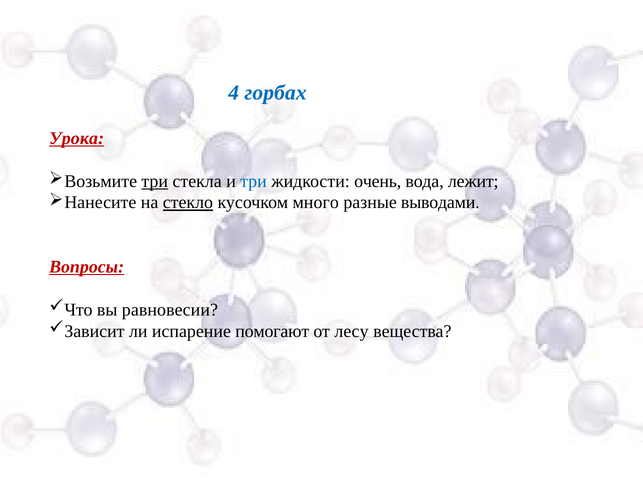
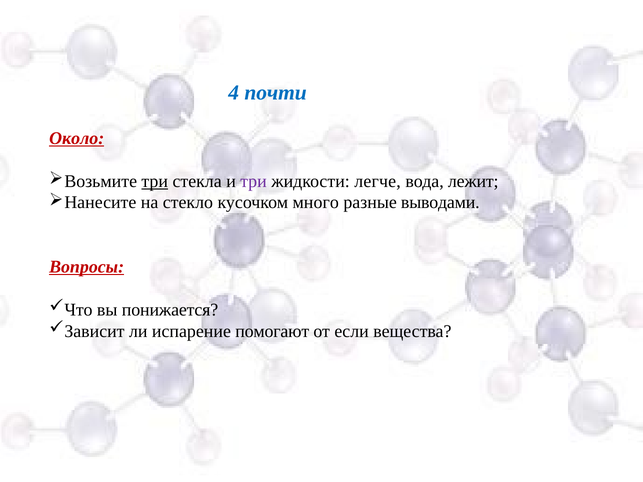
горбах: горбах -> почти (276, 93)
Урока: Урока -> Около (77, 138)
три colour: blue -> purple (253, 181)
очень: очень -> легче (378, 181)
стекло underline: present -> none (188, 203)
равновесии: равновесии -> понижается (170, 310)
лесу: лесу -> если (352, 331)
